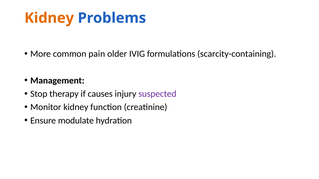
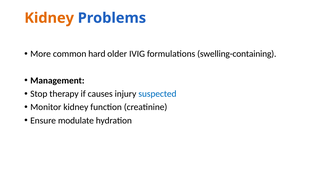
pain: pain -> hard (97, 54)
scarcity-containing: scarcity-containing -> swelling-containing (237, 54)
suspected colour: purple -> blue (157, 94)
